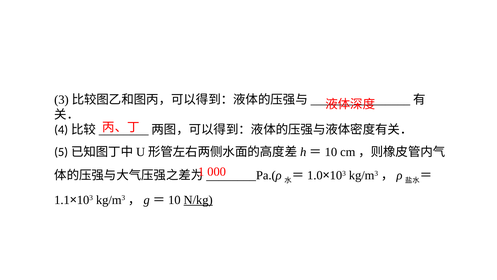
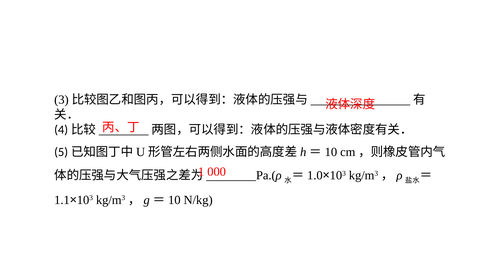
N/kg underline: present -> none (198, 200)
